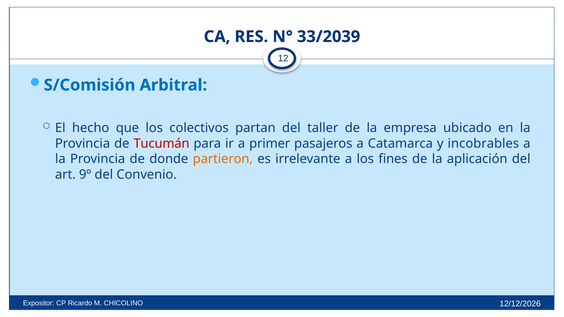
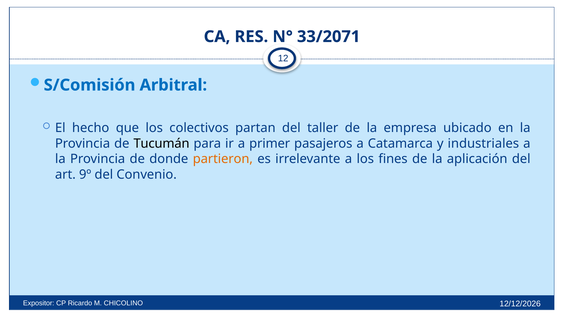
33/2039: 33/2039 -> 33/2071 (329, 37)
Tucumán colour: red -> black (162, 144)
incobrables: incobrables -> industriales (483, 144)
